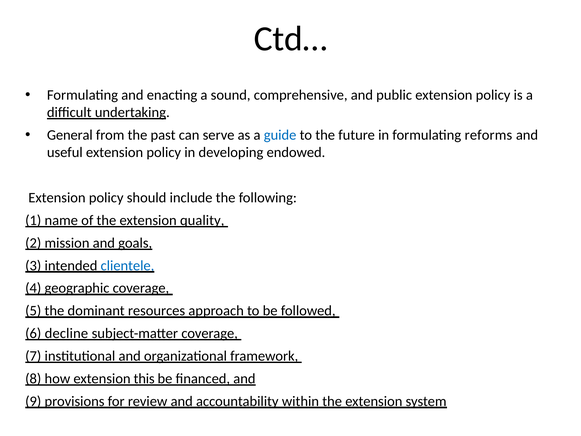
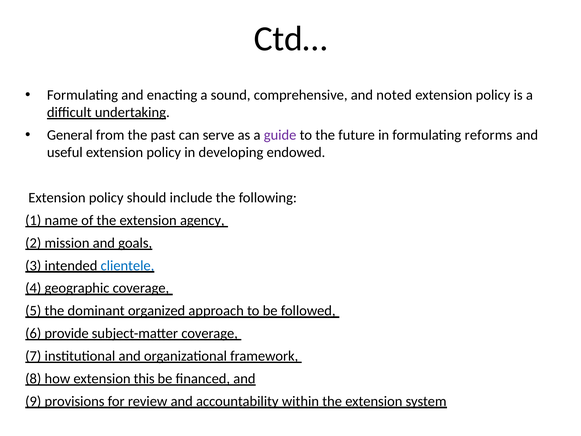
public: public -> noted (394, 95)
guide colour: blue -> purple (280, 135)
quality: quality -> agency (202, 220)
resources: resources -> organized (157, 311)
decline: decline -> provide (67, 333)
